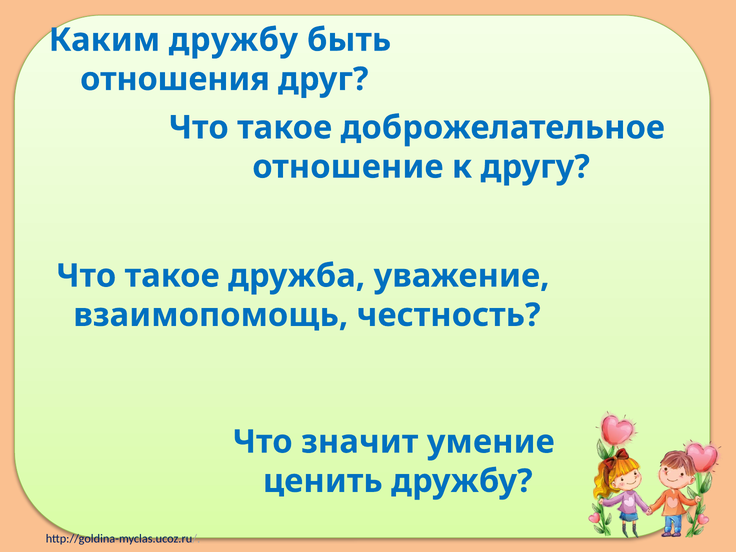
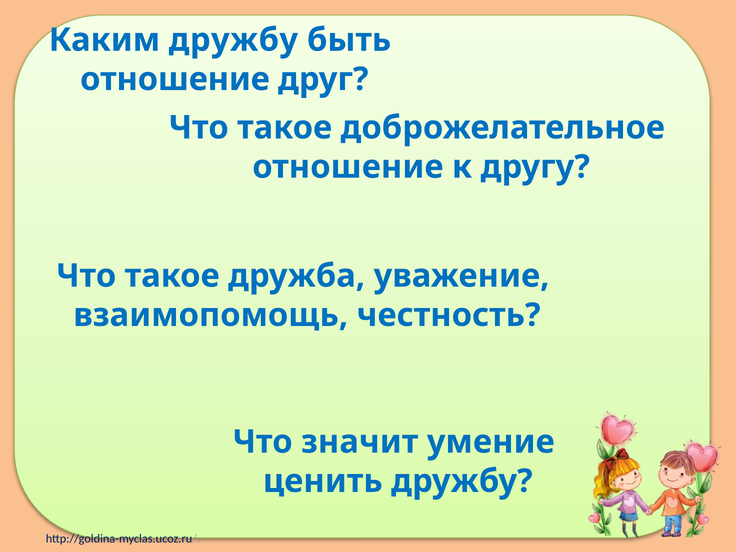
отношения: отношения -> отношение (175, 79)
